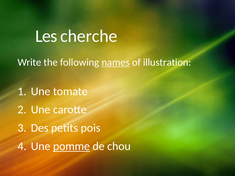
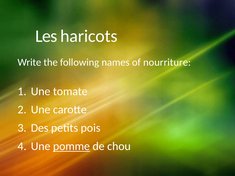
cherche: cherche -> haricots (89, 36)
names underline: present -> none (116, 62)
illustration: illustration -> nourriture (167, 62)
